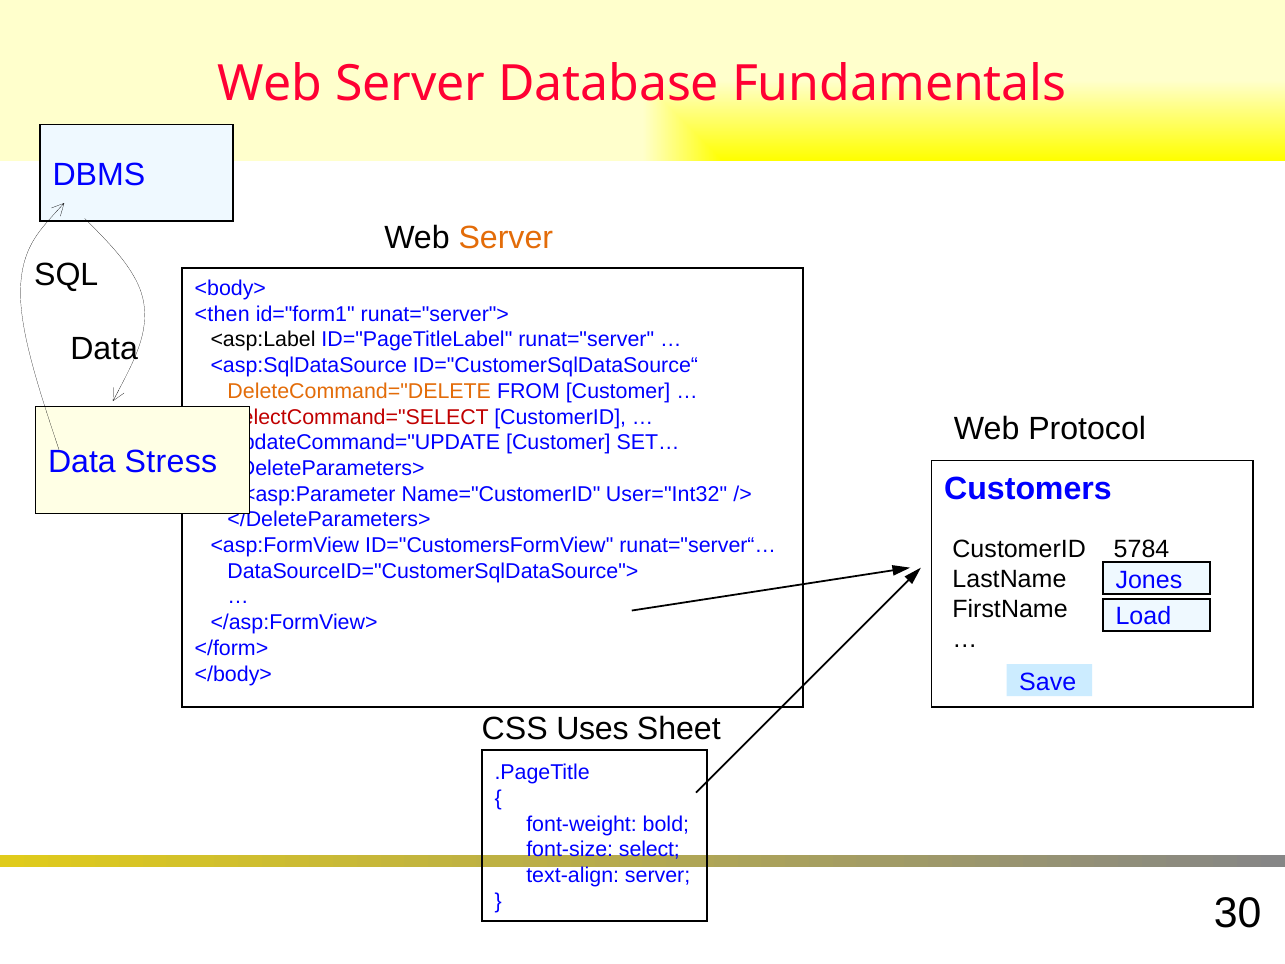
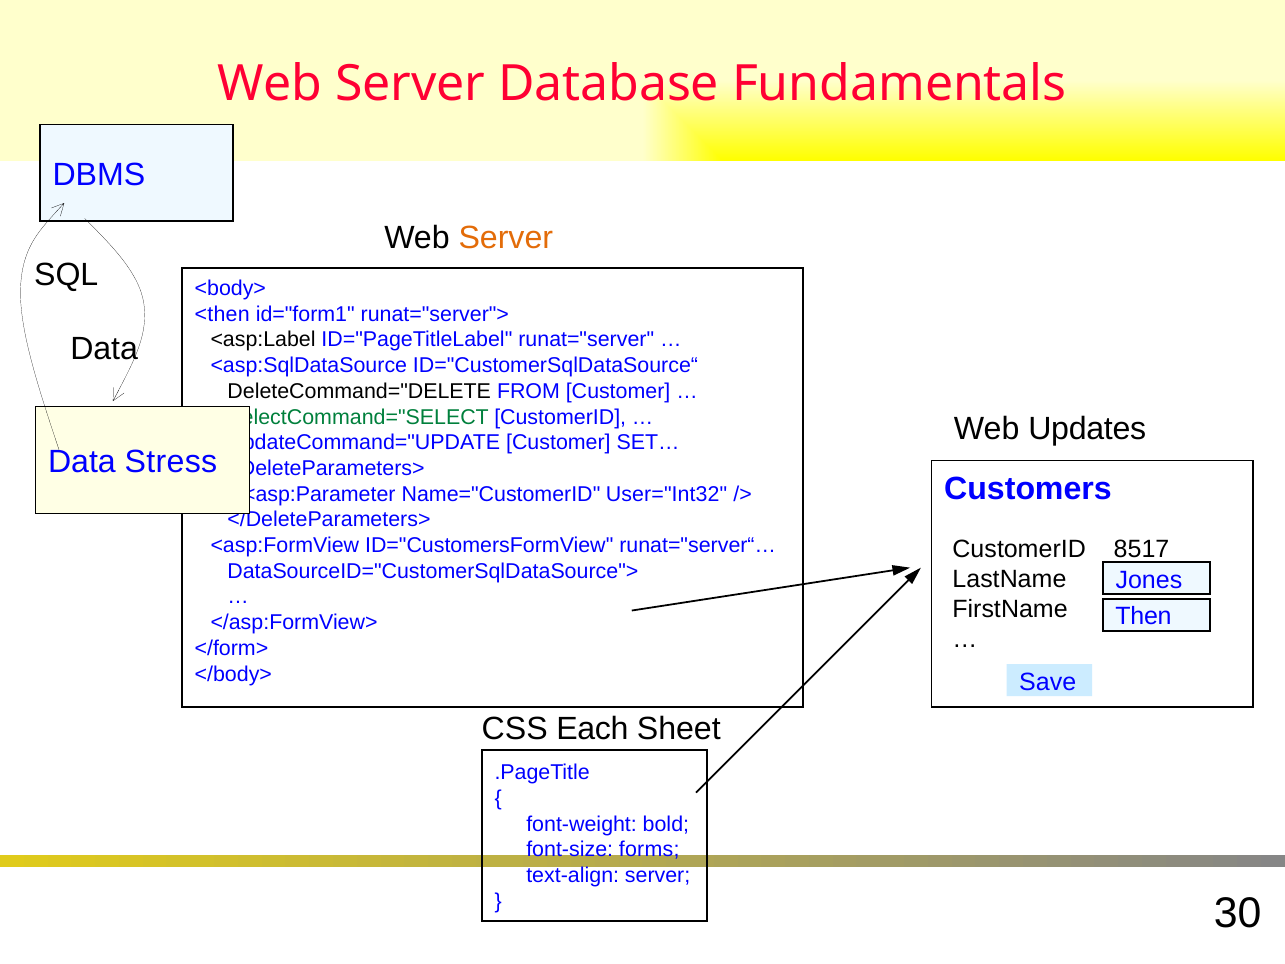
DeleteCommand="DELETE colour: orange -> black (359, 391)
SelectCommand="SELECT colour: red -> green (358, 417)
Protocol: Protocol -> Updates (1087, 429)
5784: 5784 -> 8517 (1142, 549)
Load: Load -> Then (1144, 616)
Uses: Uses -> Each (592, 729)
select: select -> forms (649, 850)
